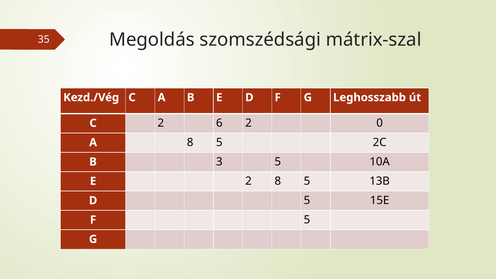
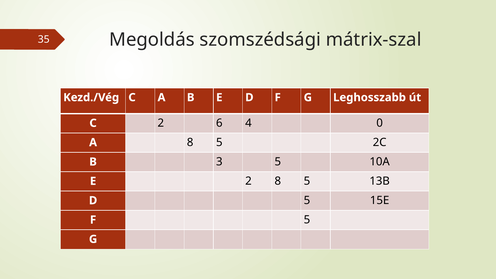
6 2: 2 -> 4 (248, 123)
